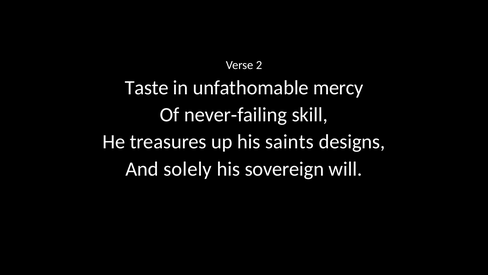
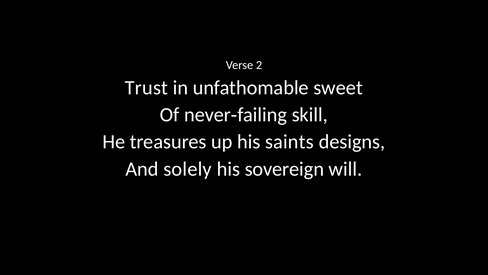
Taste: Taste -> Trust (146, 87)
mercy: mercy -> sweet (338, 87)
